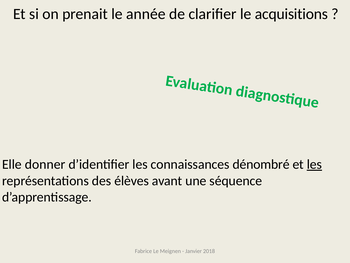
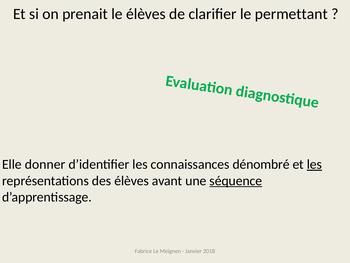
le année: année -> élèves (146, 14)
acquisitions: acquisitions -> permettant (291, 14)
séquence underline: none -> present (236, 180)
